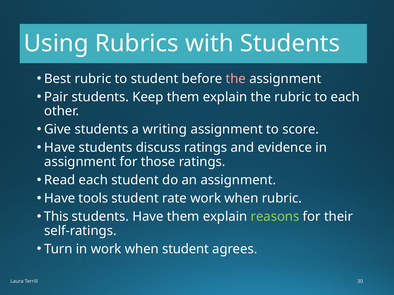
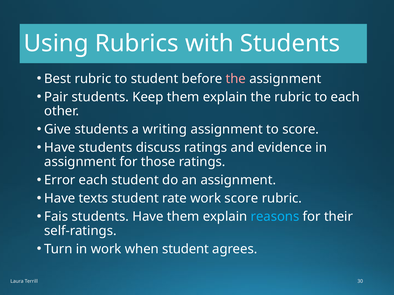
Read: Read -> Error (60, 180)
tools: tools -> texts (93, 199)
rate work when: when -> score (241, 199)
This: This -> Fais (56, 217)
reasons colour: light green -> light blue (275, 217)
